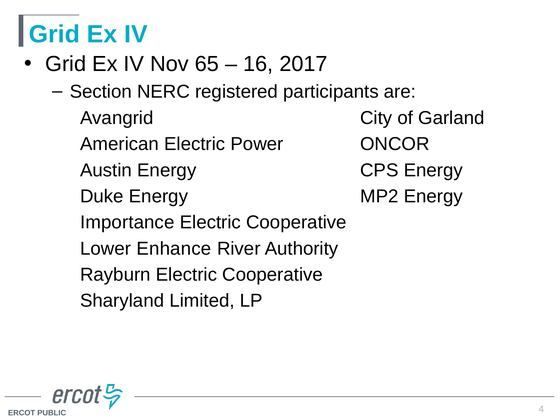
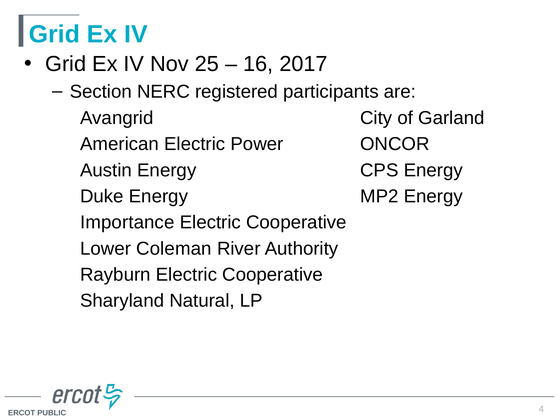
65: 65 -> 25 (207, 64)
Enhance: Enhance -> Coleman (174, 249)
Limited: Limited -> Natural (202, 301)
